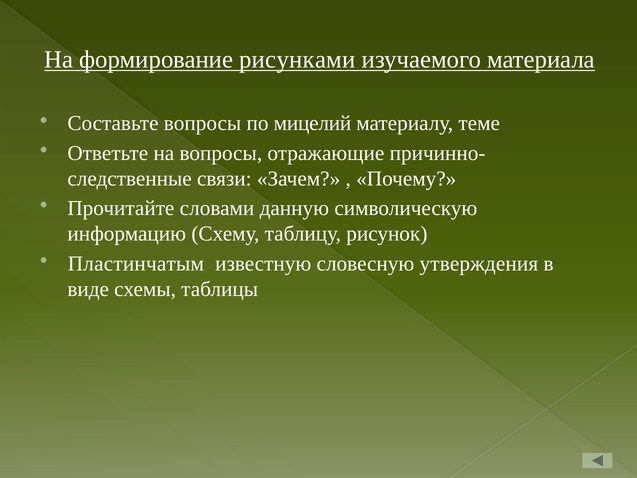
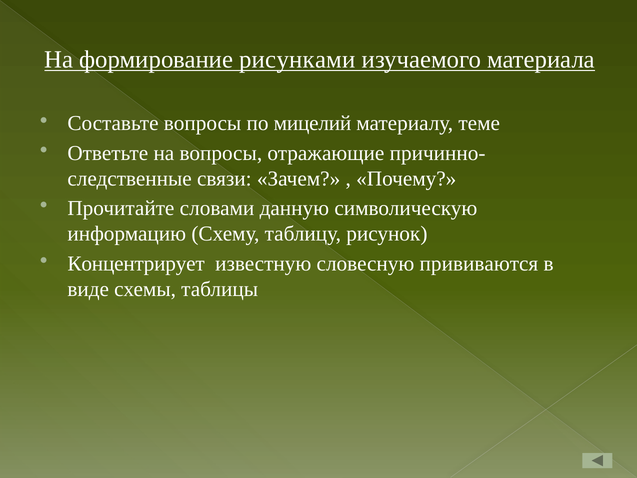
Пластинчатым: Пластинчатым -> Концентрирует (136, 263)
утверждения: утверждения -> прививаются (479, 263)
